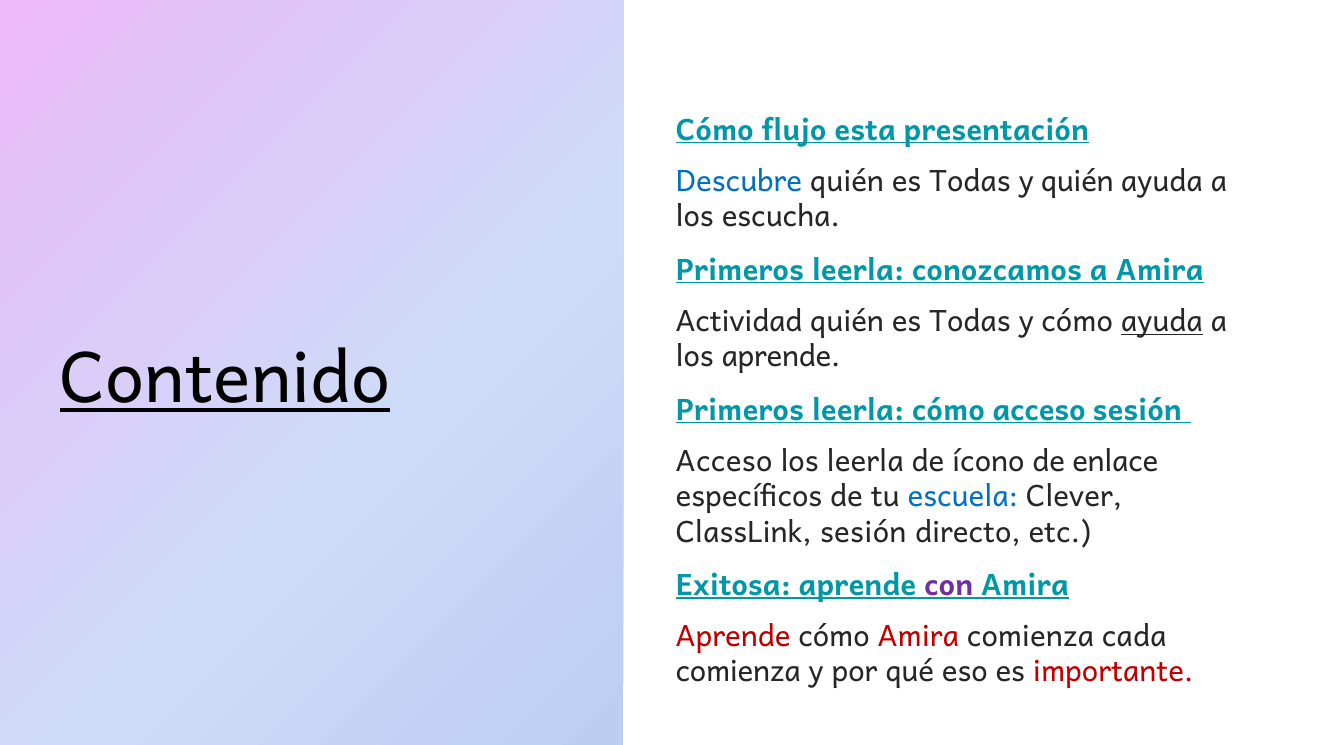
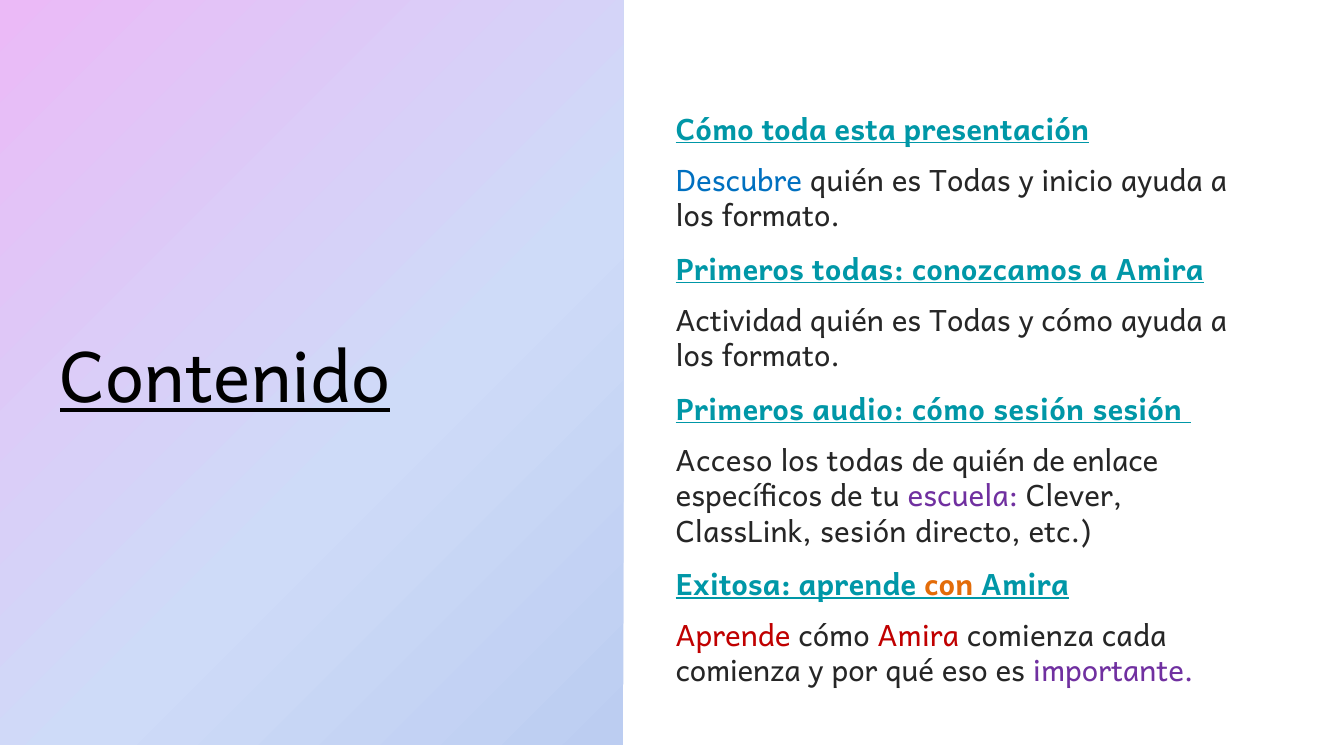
flujo: flujo -> toda (794, 131)
y quién: quién -> inicio (1077, 182)
escucha: escucha -> formato (781, 217)
leerla: leerla -> todas (858, 271)
ayuda underline: present -> none (1162, 322)
aprende: aprende -> formato (781, 357)
leerla: leerla -> audio (858, 411)
cómo acceso: acceso -> sesión (1039, 411)
los leerla: leerla -> todas (865, 462)
de ícono: ícono -> quién (988, 462)
escuela colour: blue -> purple (963, 497)
con colour: purple -> orange (949, 586)
importante colour: red -> purple (1113, 673)
